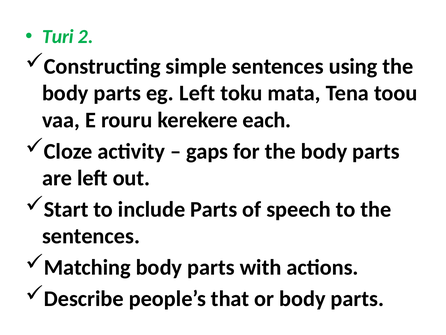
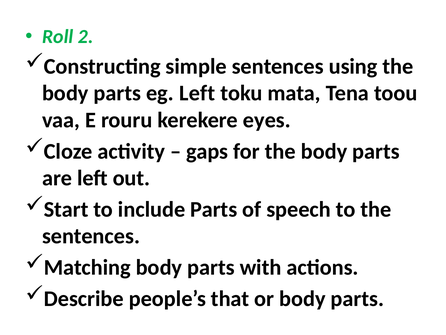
Turi: Turi -> Roll (58, 36)
each: each -> eyes (267, 120)
